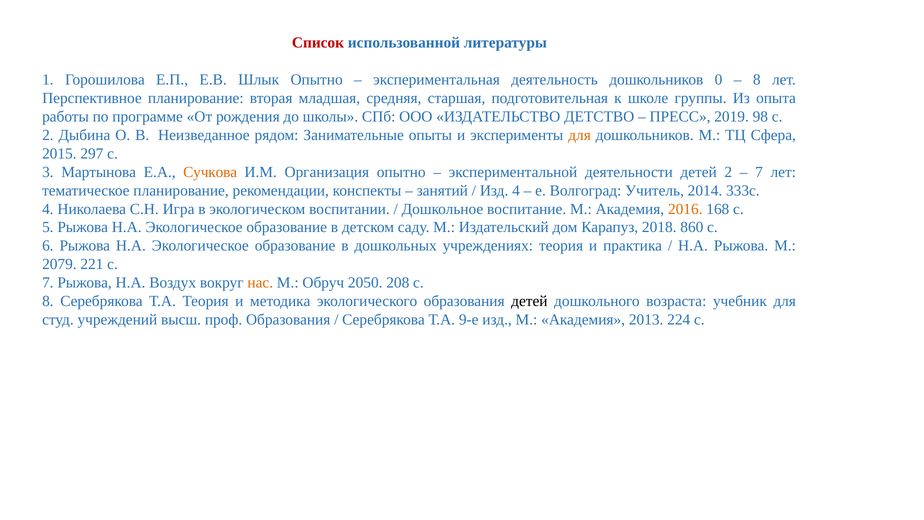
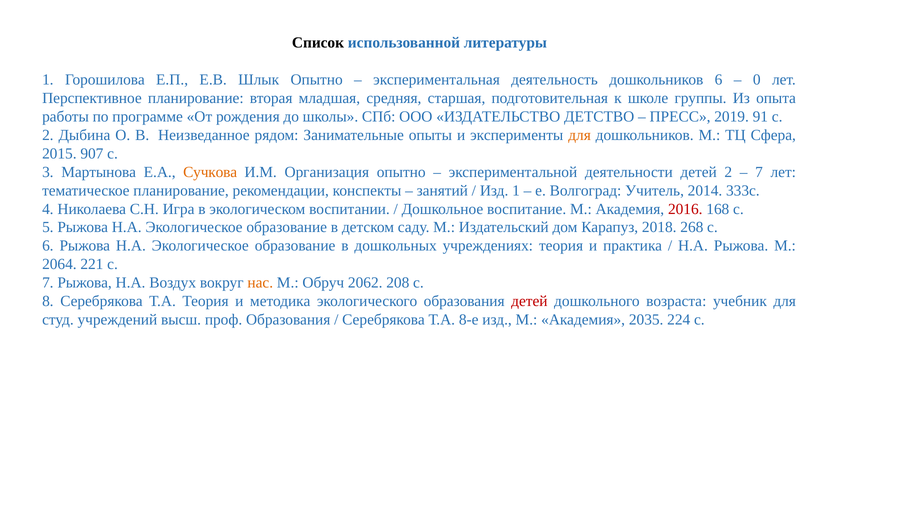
Список colour: red -> black (318, 43)
дошкольников 0: 0 -> 6 (719, 80)
8: 8 -> 0 (757, 80)
98: 98 -> 91 (760, 116)
297: 297 -> 907 (92, 153)
Изд 4: 4 -> 1 (516, 190)
2016 colour: orange -> red (685, 209)
860: 860 -> 268 (692, 227)
2079: 2079 -> 2064 (59, 264)
2050: 2050 -> 2062 (365, 283)
детей colour: black -> red (529, 301)
9-е: 9-е -> 8-е (469, 320)
2013: 2013 -> 2035 (646, 320)
